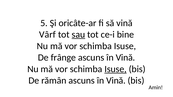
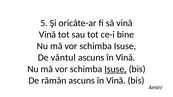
Vârf: Vârf -> Vină (47, 35)
sau underline: present -> none (78, 35)
frânge: frânge -> vântul (63, 58)
